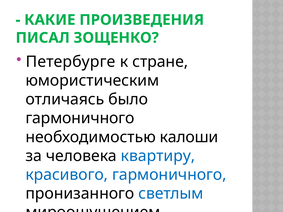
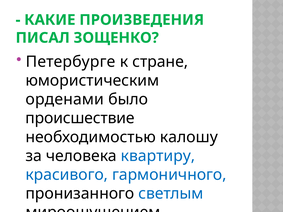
отличаясь: отличаясь -> орденами (65, 99)
гармоничного: гармоничного -> происшествие (80, 118)
калоши: калоши -> калошу (189, 137)
